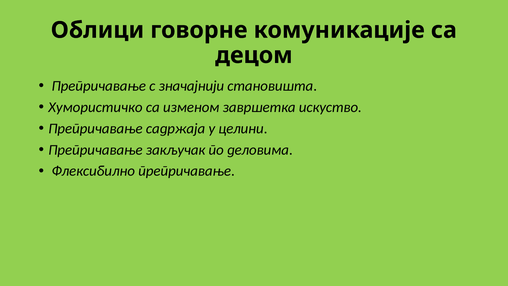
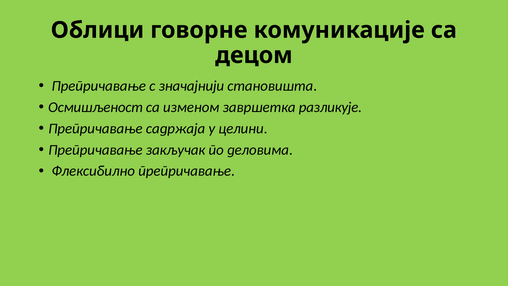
Хумористичко: Хумористичко -> Осмишљеност (96, 107)
искуство: искуство -> разликује (330, 107)
